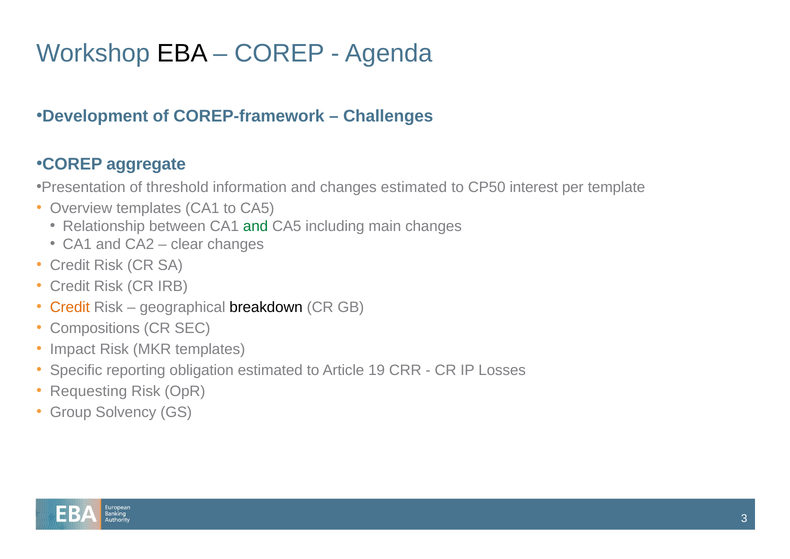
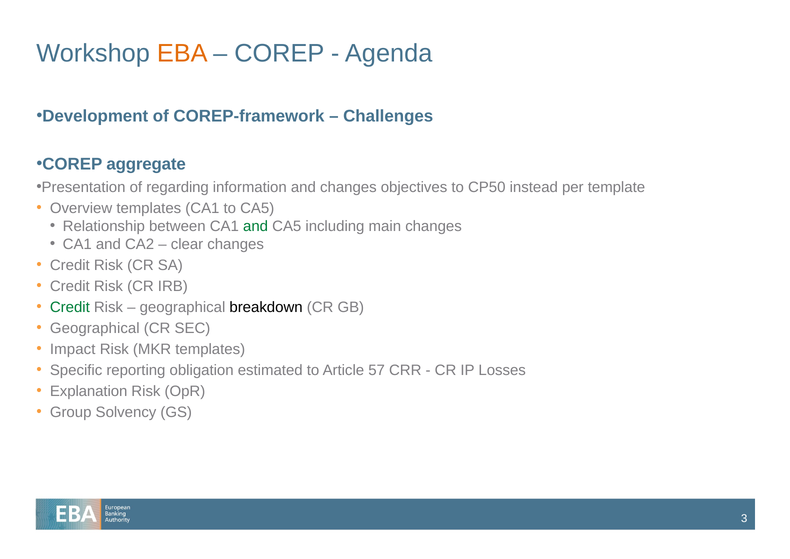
EBA colour: black -> orange (182, 53)
threshold: threshold -> regarding (178, 187)
changes estimated: estimated -> objectives (414, 187)
interest: interest -> instead (534, 187)
Credit colour: orange -> green (70, 307)
Compositions: Compositions -> Geographical (95, 328)
19: 19 -> 57 (377, 370)
Requesting: Requesting -> Explanation (89, 391)
